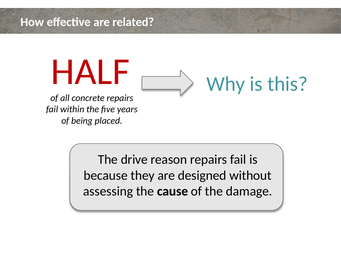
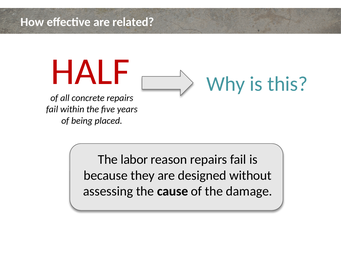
drive: drive -> labor (134, 159)
